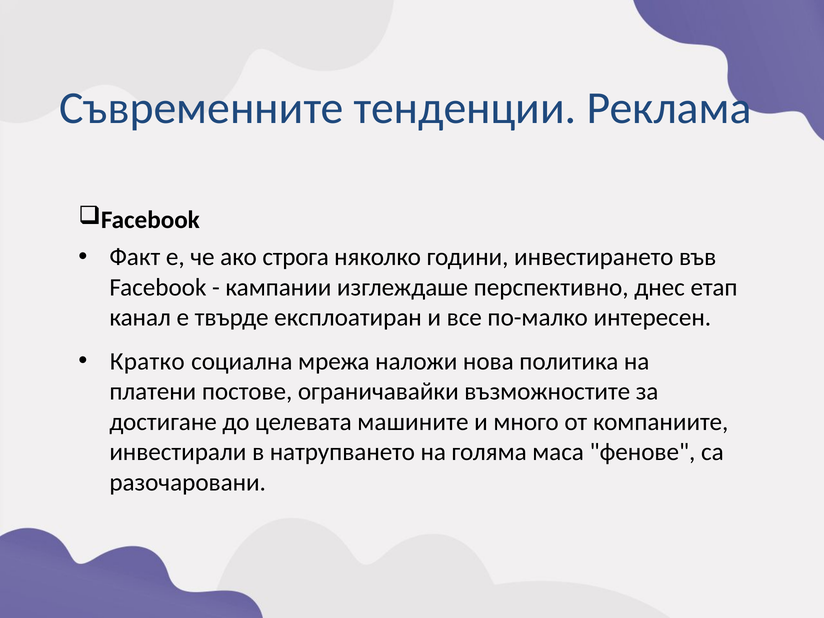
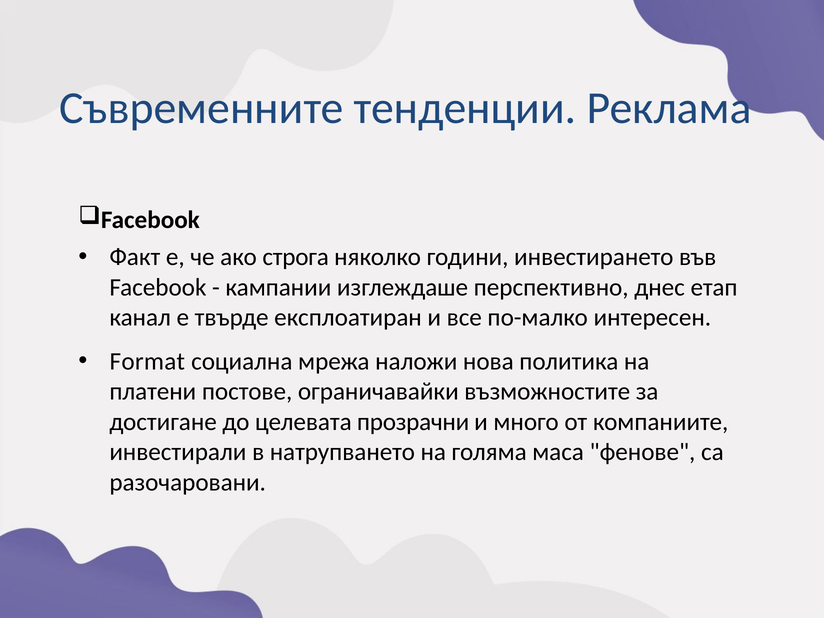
Кратко: Кратко -> Format (147, 361)
машините: машините -> прозрачни (413, 422)
